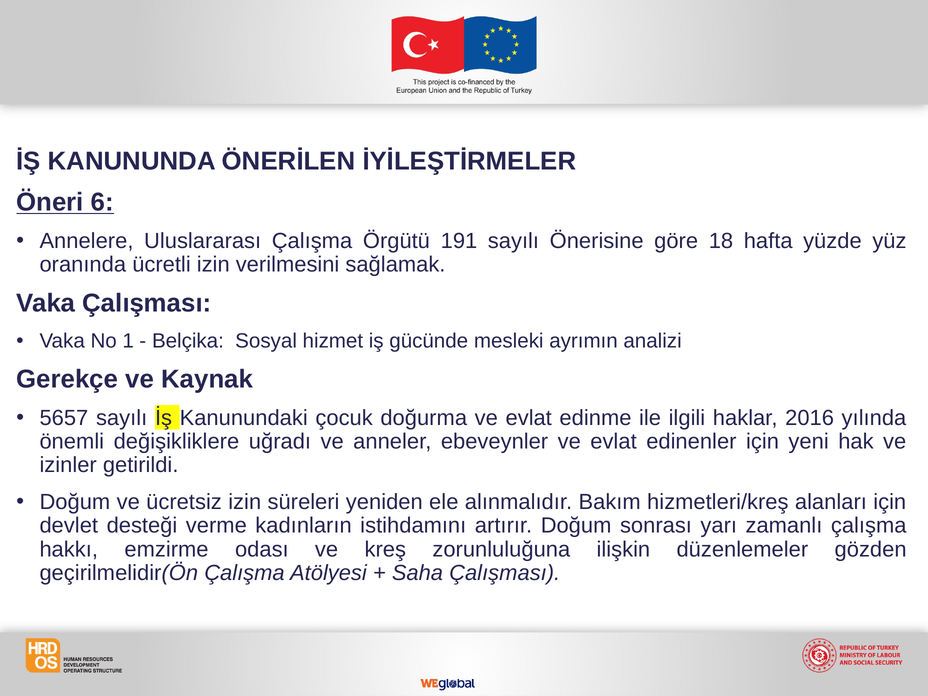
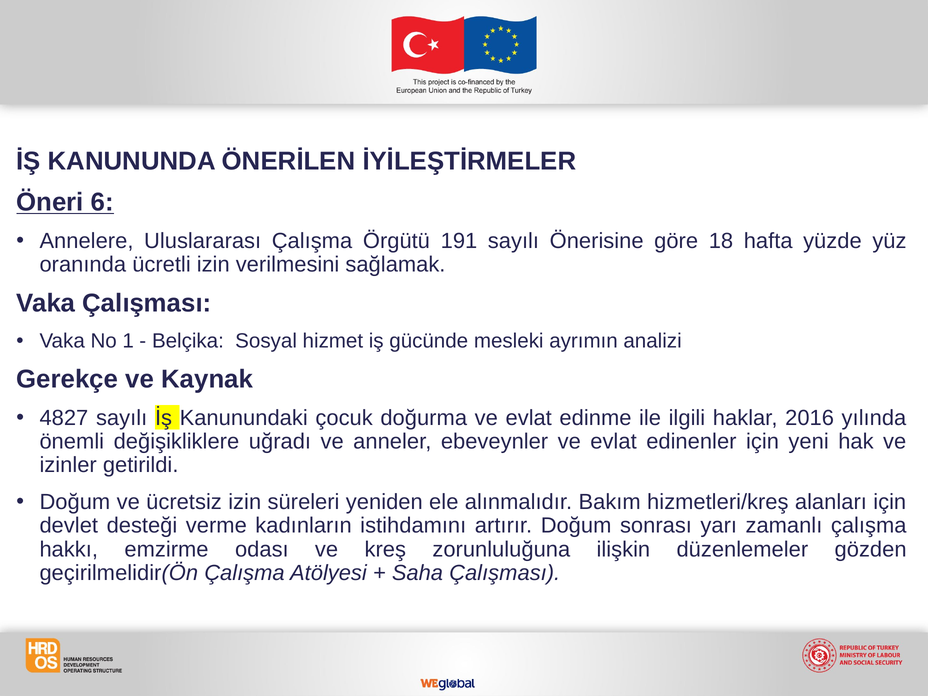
5657: 5657 -> 4827 (64, 418)
